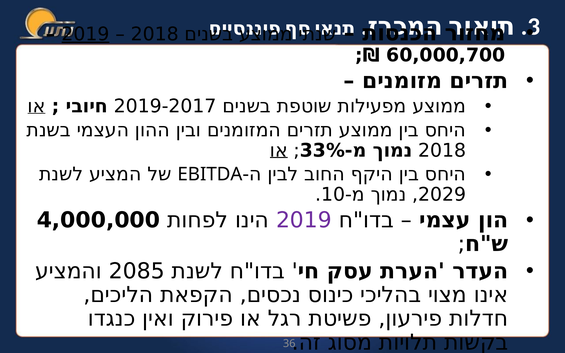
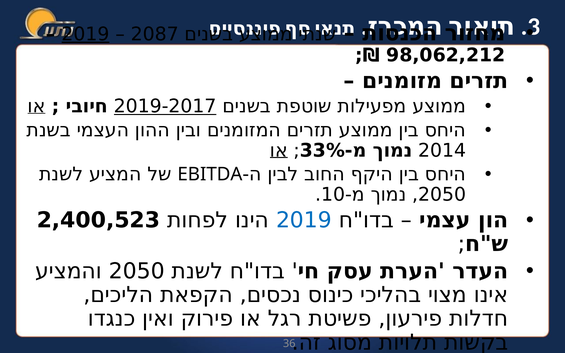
2018: 2018 -> 2087 (155, 34)
60,000,700: 60,000,700 -> 98,062,212 (446, 55)
2019-2017 underline: none -> present (165, 106)
2018: 2018 -> 2014 (442, 151)
2029: 2029 -> 2050 (442, 195)
4,000,000: 4,000,000 -> 2,400,523 (98, 220)
2019 colour: purple -> blue (304, 220)
2085: 2085 -> 2050 (137, 271)
